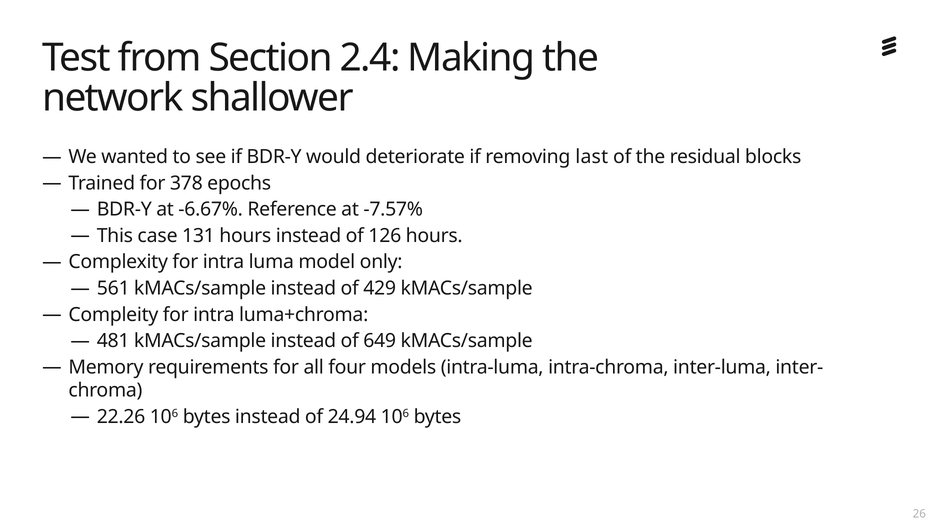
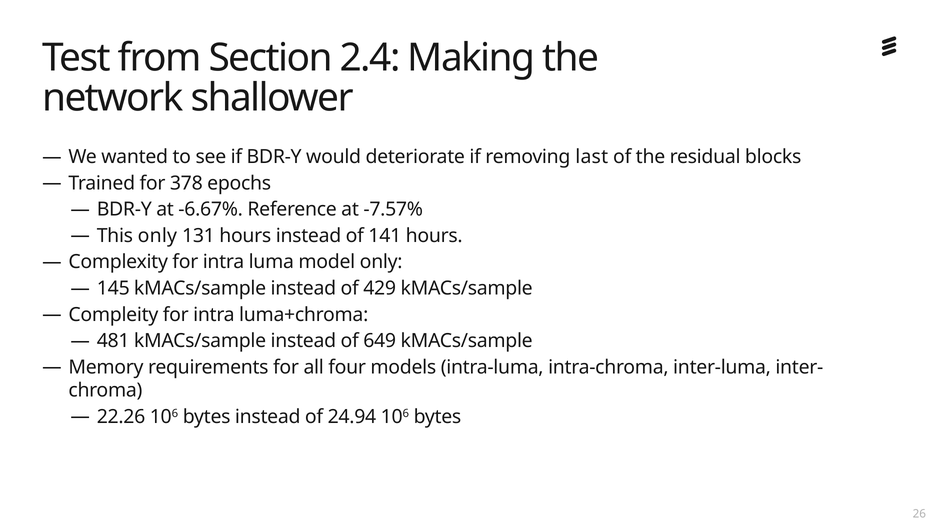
This case: case -> only (157, 236)
126: 126 -> 141 (385, 236)
561: 561 -> 145 (113, 288)
